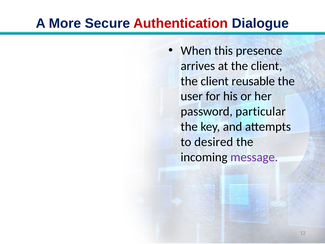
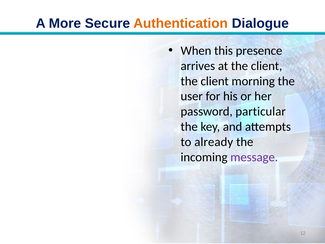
Authentication colour: red -> orange (181, 23)
reusable: reusable -> morning (253, 81)
desired: desired -> already (214, 142)
